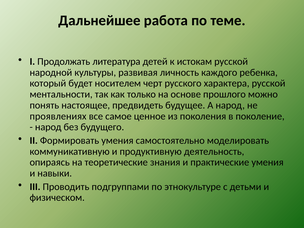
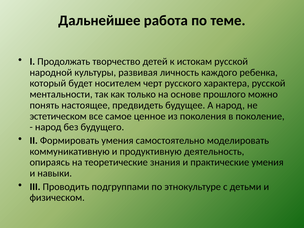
литература: литература -> творчество (116, 62)
проявлениях: проявлениях -> эстетическом (58, 116)
